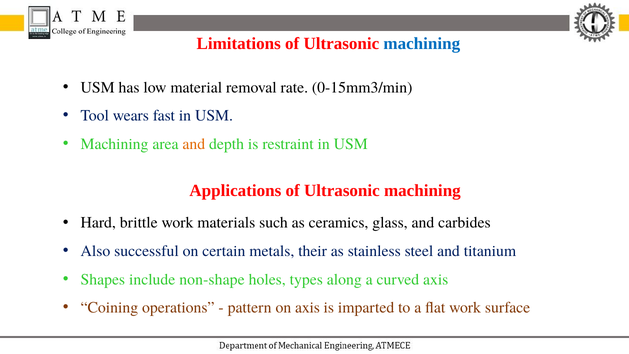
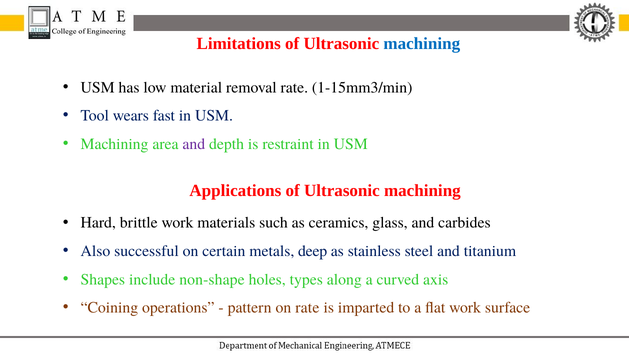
0-15mm3/min: 0-15mm3/min -> 1-15mm3/min (362, 87)
and colour: orange -> purple (194, 144)
their: their -> deep (313, 251)
on axis: axis -> rate (307, 307)
